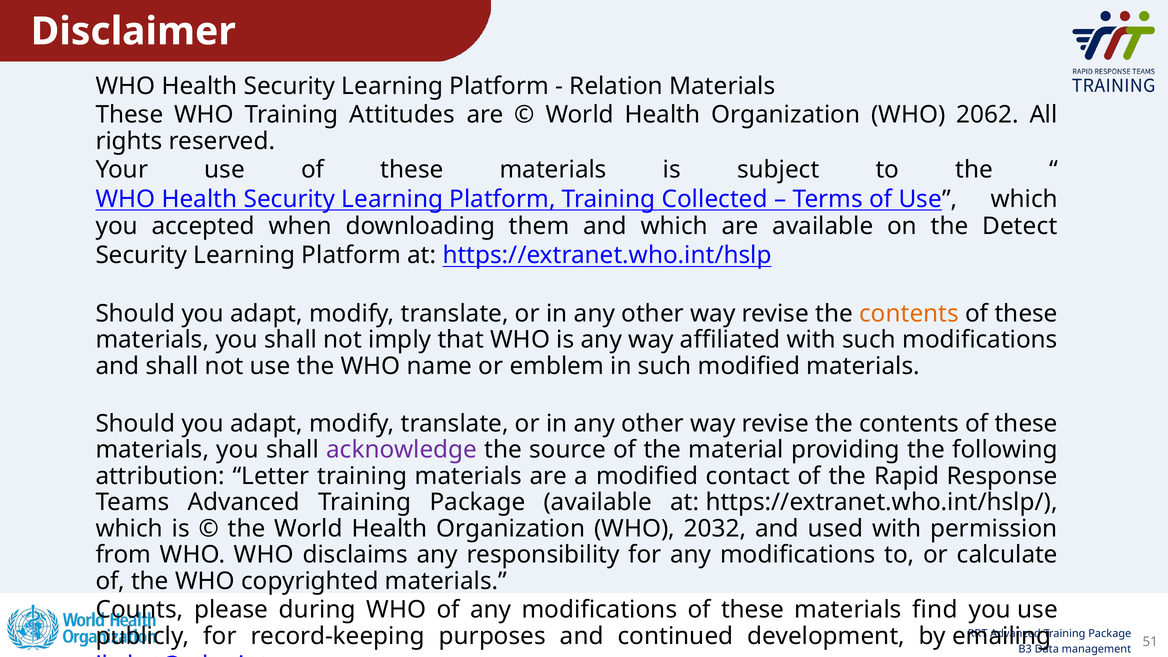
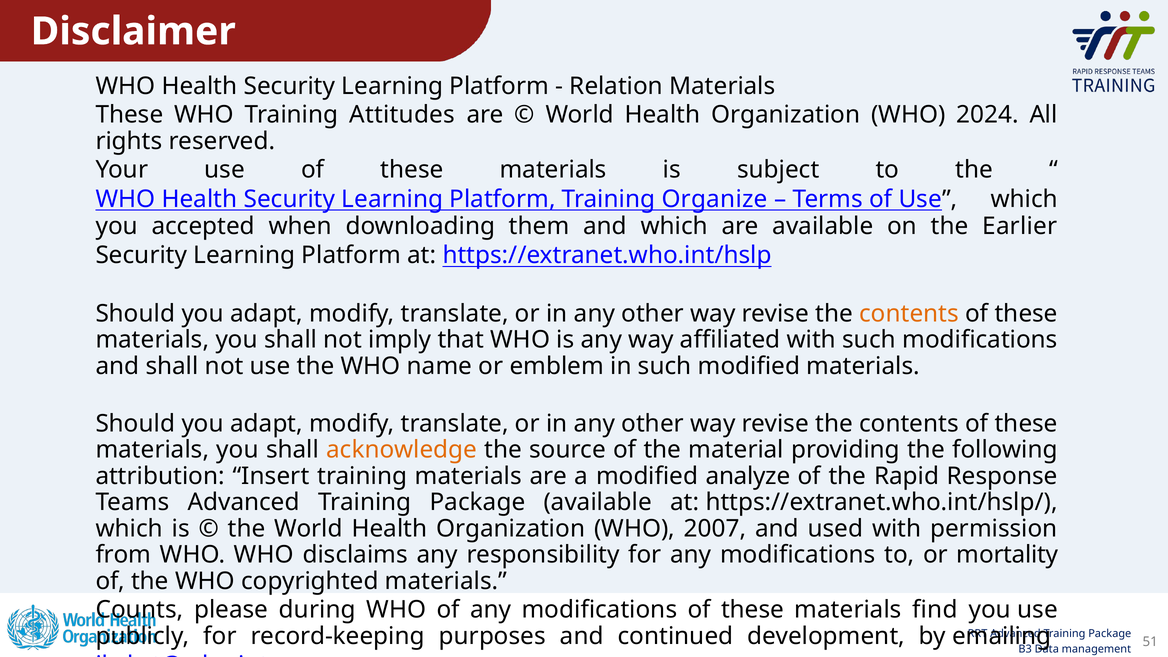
2062: 2062 -> 2024 (987, 115)
Collected: Collected -> Organize (715, 199)
Detect: Detect -> Earlier (1020, 226)
acknowledge colour: purple -> orange (402, 450)
Letter: Letter -> Insert (271, 476)
contact: contact -> analyze (748, 476)
2032: 2032 -> 2007 (715, 529)
calculate: calculate -> mortality (1007, 555)
